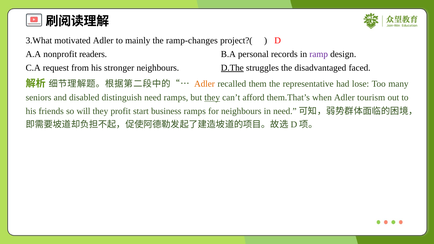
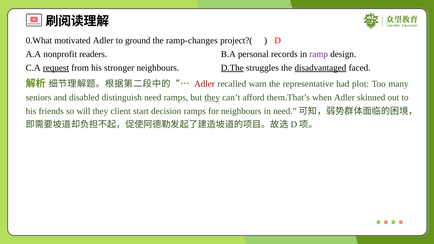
3.What: 3.What -> 0.What (39, 41)
mainly: mainly -> ground (138, 41)
request underline: none -> present (56, 68)
disadvantaged underline: none -> present (320, 68)
Adler colour: orange -> red (205, 84)
them: them -> warn (258, 84)
lose: lose -> plot (360, 84)
tourism: tourism -> skinned (371, 98)
profit: profit -> client (121, 111)
business: business -> decision (166, 111)
